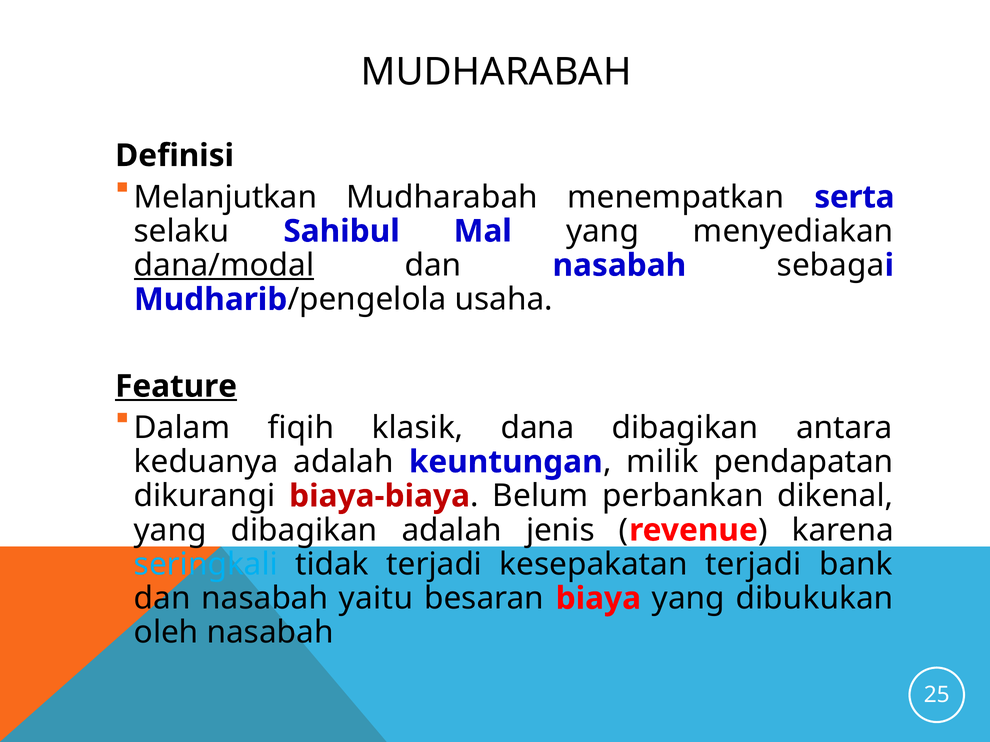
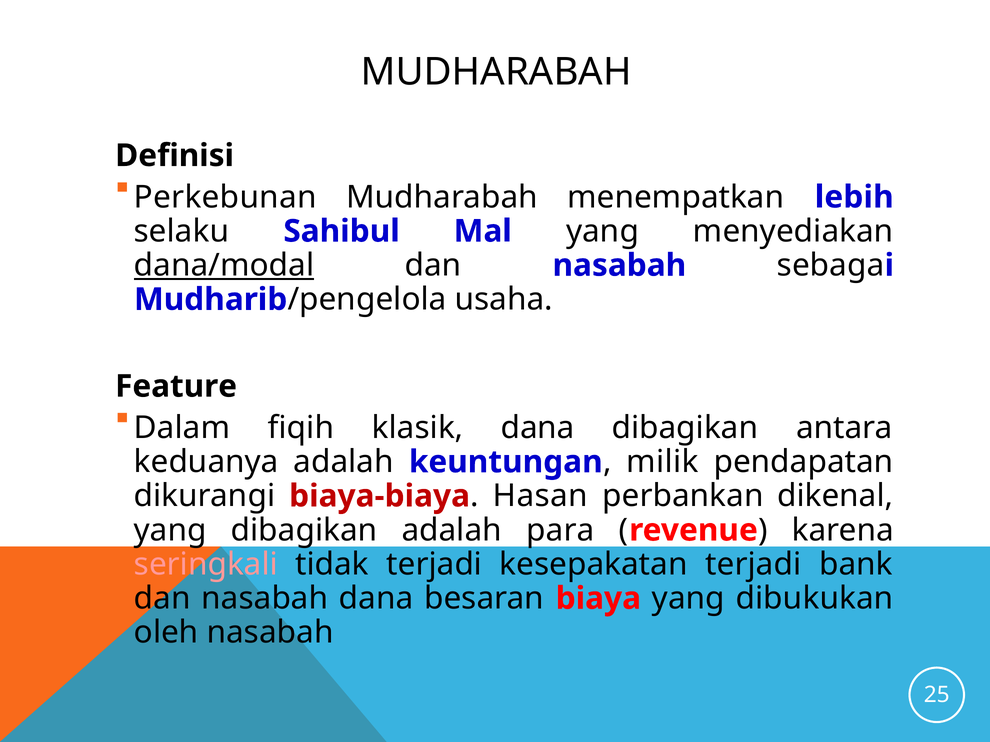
Melanjutkan: Melanjutkan -> Perkebunan (225, 197)
serta: serta -> lebih (854, 197)
Feature underline: present -> none (176, 387)
Belum: Belum -> Hasan (540, 496)
jenis: jenis -> para (560, 531)
seringkali colour: light blue -> pink (206, 565)
nasabah yaitu: yaitu -> dana (376, 599)
